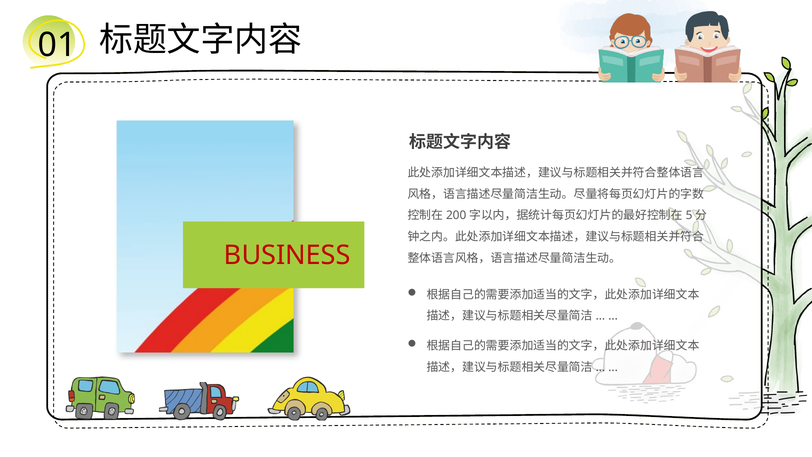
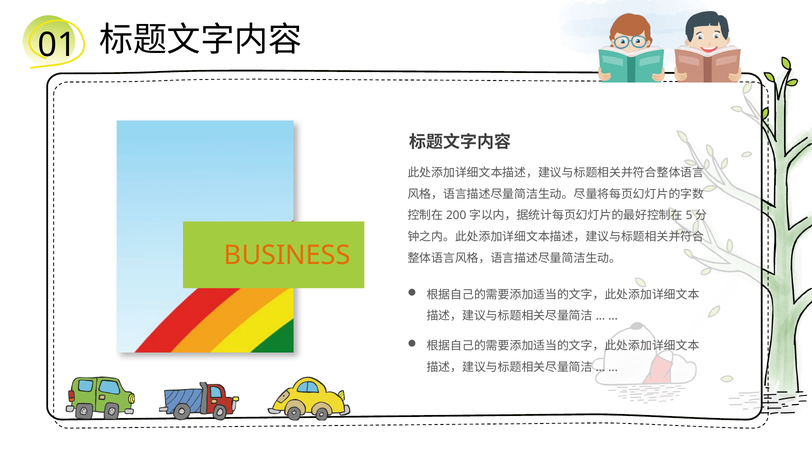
BUSINESS colour: red -> orange (287, 255)
